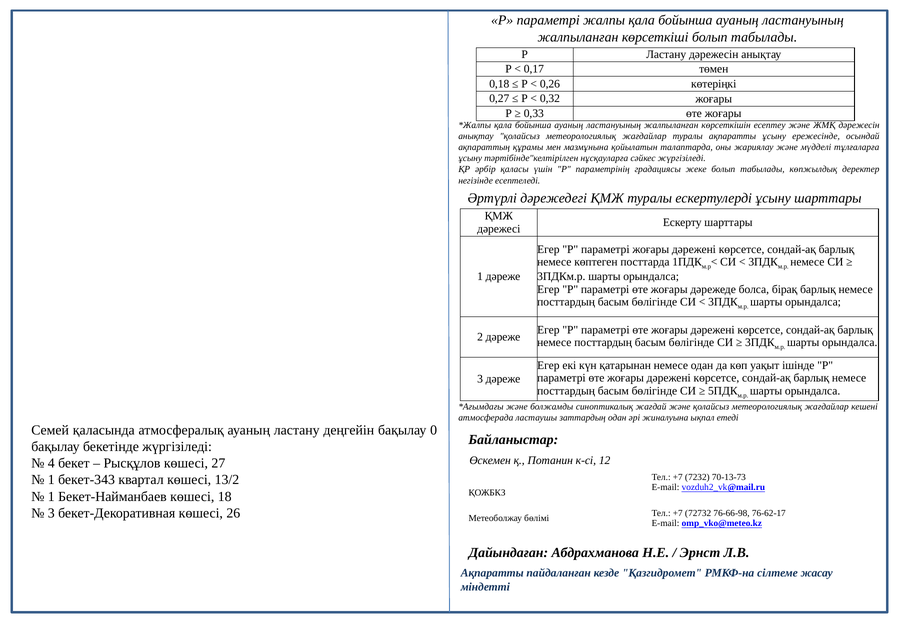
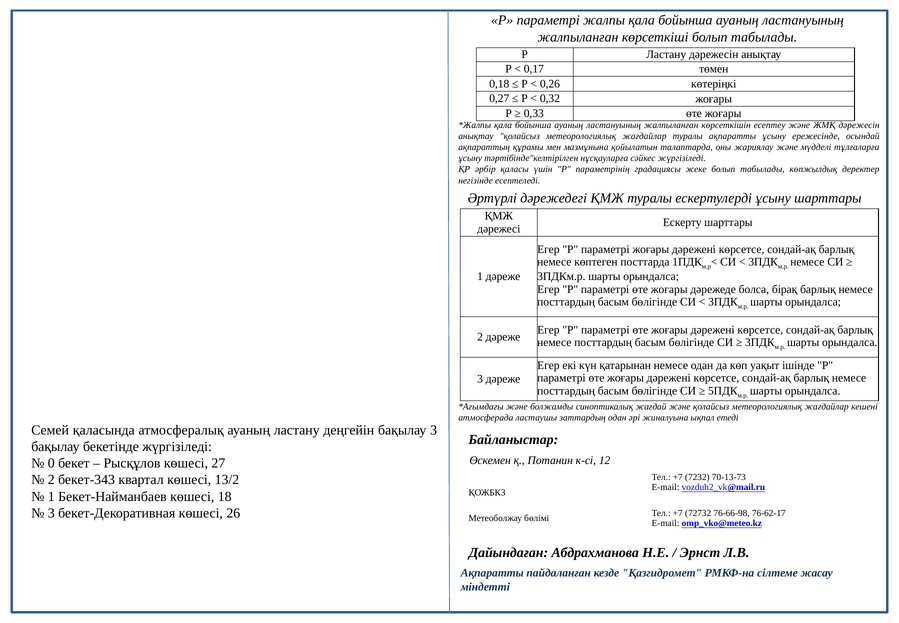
бақылау 0: 0 -> 3 (434, 430)
4: 4 -> 0 (51, 463)
1: 1 -> 2 (51, 479)
